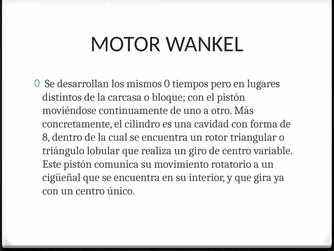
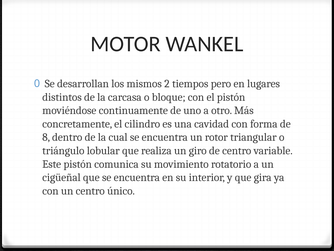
mismos 0: 0 -> 2 (167, 84)
